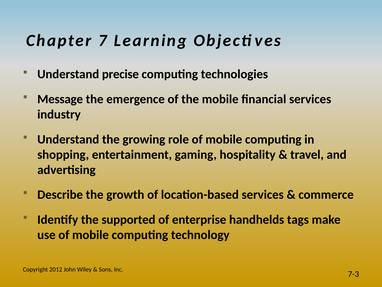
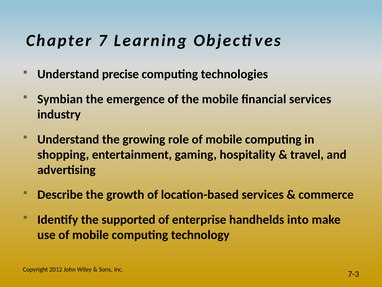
Message: Message -> Symbian (60, 99)
tags: tags -> into (298, 219)
